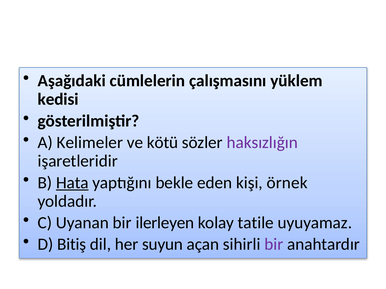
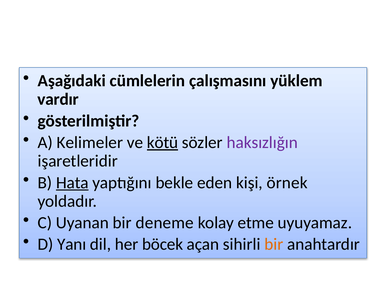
kedisi: kedisi -> vardır (58, 100)
kötü underline: none -> present (163, 143)
ilerleyen: ilerleyen -> deneme (165, 223)
tatile: tatile -> etme (256, 223)
Bitiş: Bitiş -> Yanı (72, 245)
suyun: suyun -> böcek (163, 245)
bir colour: purple -> orange (274, 245)
